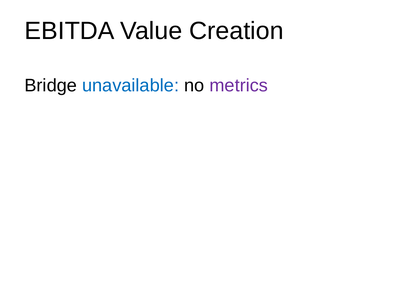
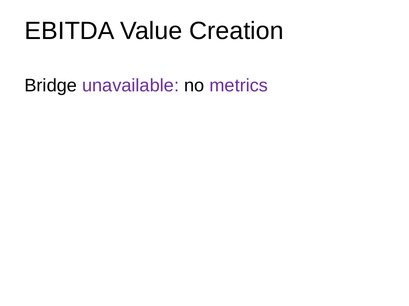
unavailable colour: blue -> purple (131, 86)
